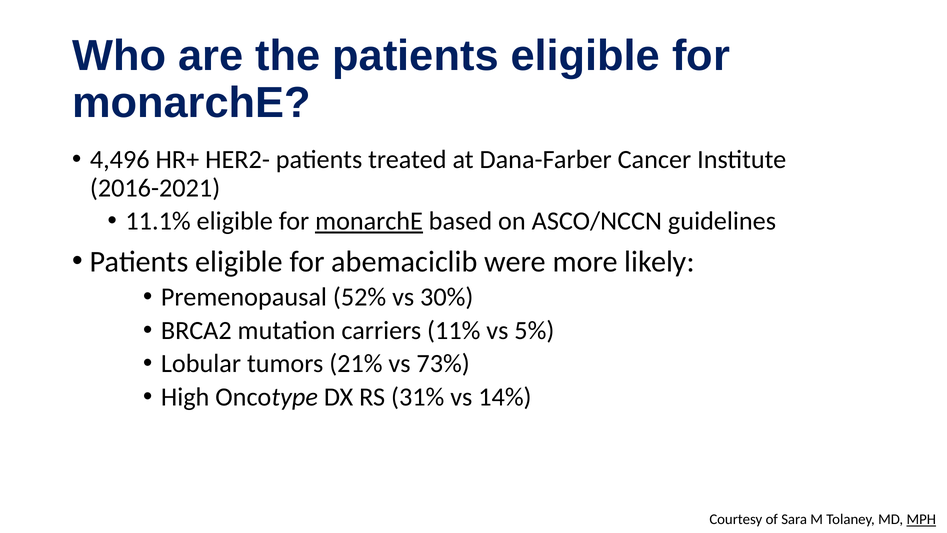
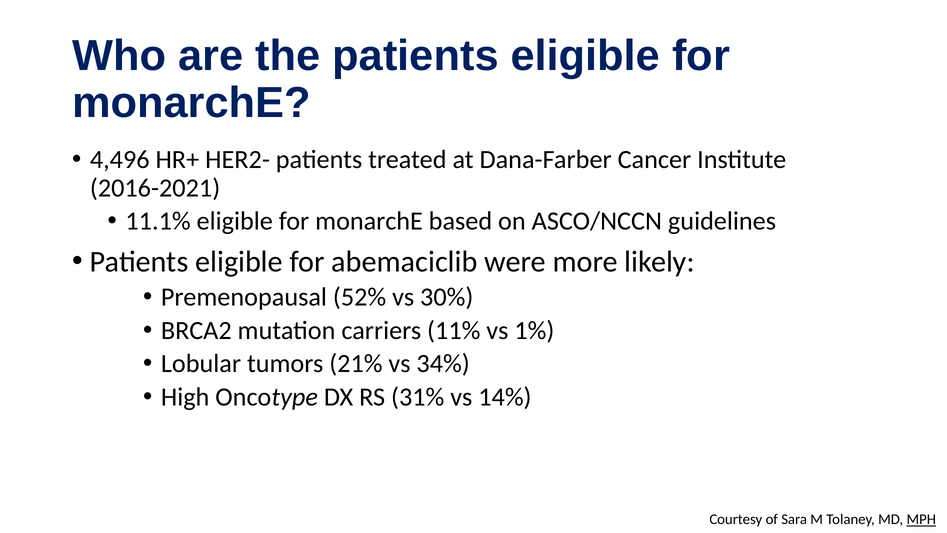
monarchE underline: present -> none (369, 221)
5%: 5% -> 1% (534, 330)
73%: 73% -> 34% (443, 363)
